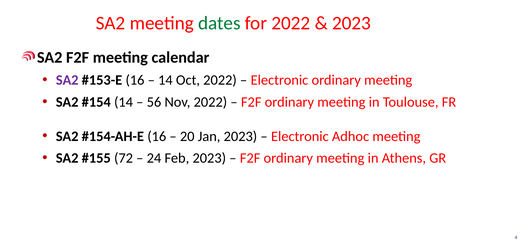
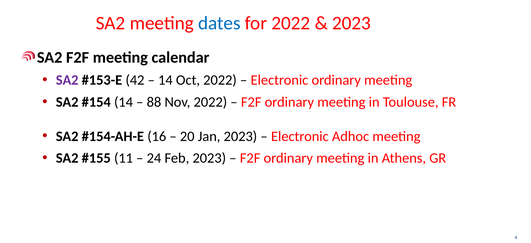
dates colour: green -> blue (219, 23)
16: 16 -> 42 (135, 80)
56: 56 -> 88 (154, 102)
72: 72 -> 11 (124, 158)
